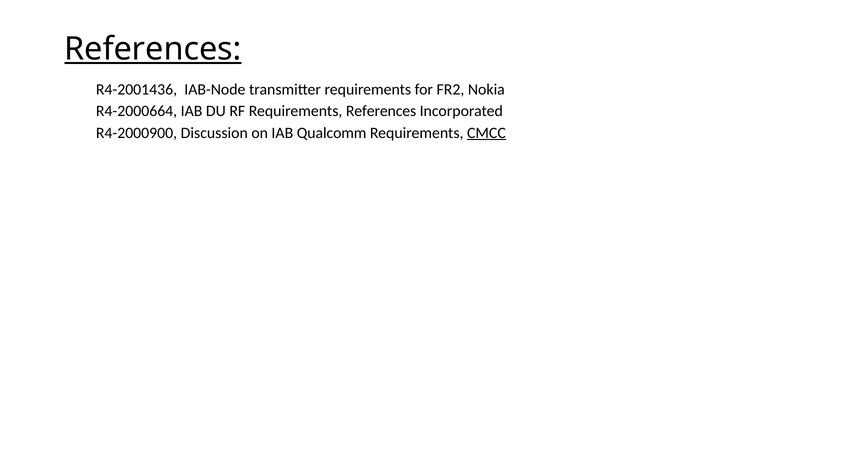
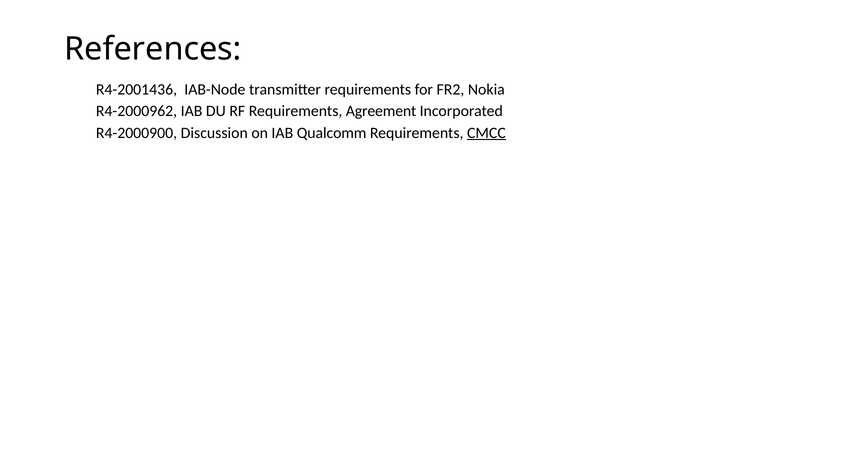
References underline: present -> none (153, 49)
R4-2000664: R4-2000664 -> R4-2000962 (137, 111)
Requirements References: References -> Agreement (381, 111)
